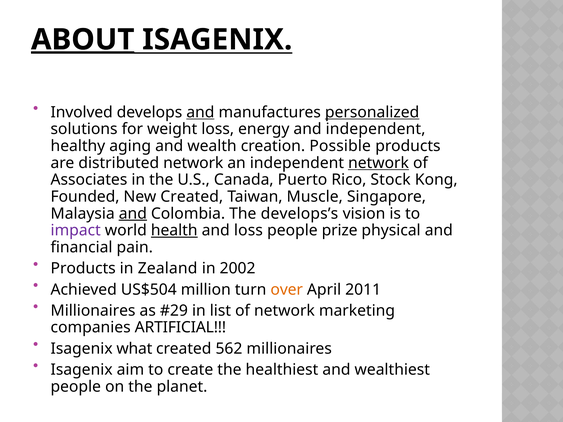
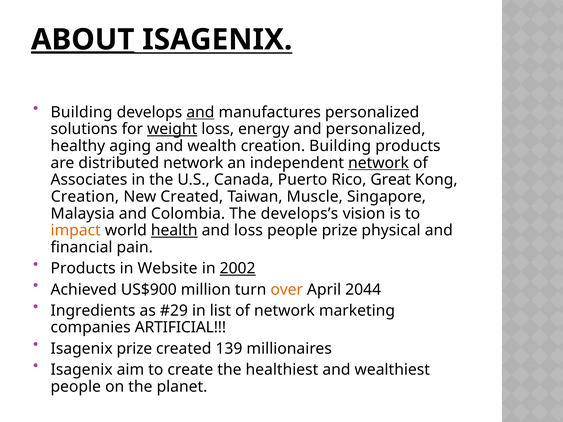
Involved: Involved -> Building (82, 112)
personalized underline: present -> none (372, 112)
weight underline: none -> present (172, 129)
and independent: independent -> personalized (376, 129)
creation Possible: Possible -> Building (340, 146)
Stock: Stock -> Great (391, 180)
Founded: Founded -> Creation (85, 197)
and underline: present -> none (133, 214)
impact colour: purple -> orange (76, 231)
Zealand: Zealand -> Website (168, 269)
2002 underline: none -> present (238, 269)
US$504: US$504 -> US$900 (149, 290)
2011: 2011 -> 2044 (363, 290)
Millionaires: Millionaires -> Ingredients (93, 311)
Isagenix what: what -> prize (134, 349)
562: 562 -> 139 (229, 349)
